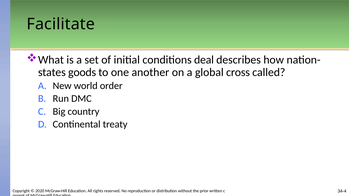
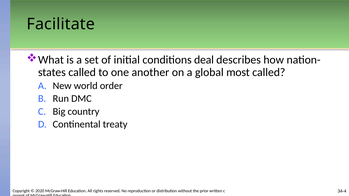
goods: goods -> called (82, 72)
cross: cross -> most (238, 72)
